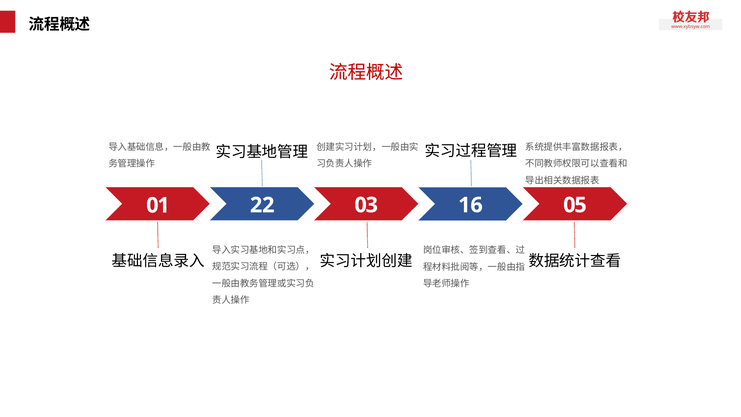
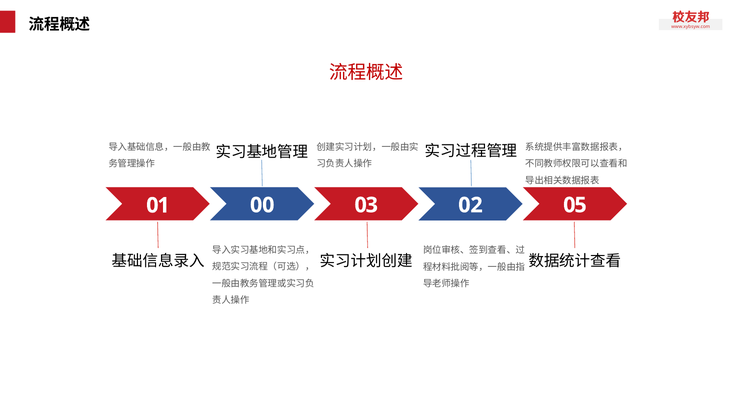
22: 22 -> 00 (262, 205)
16: 16 -> 02 (470, 205)
